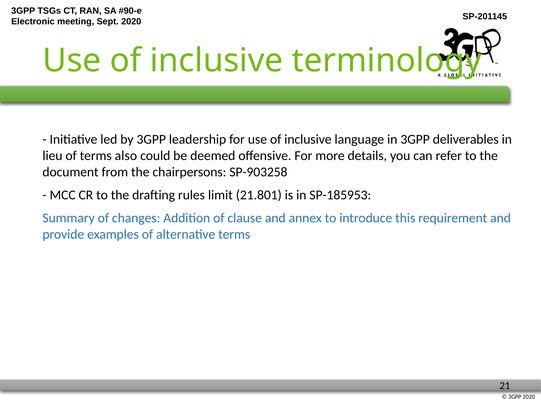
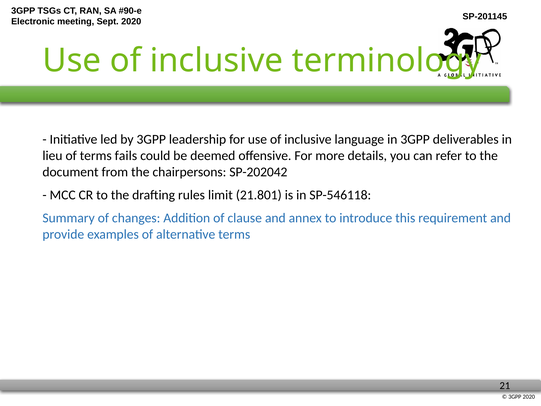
also: also -> fails (126, 156)
SP-903258: SP-903258 -> SP-202042 (258, 172)
SP-185953: SP-185953 -> SP-546118 (340, 195)
